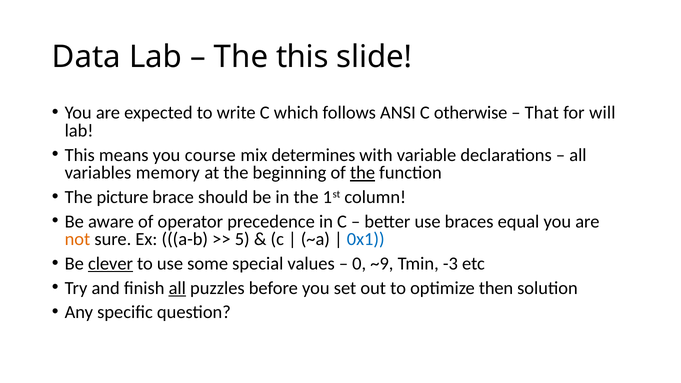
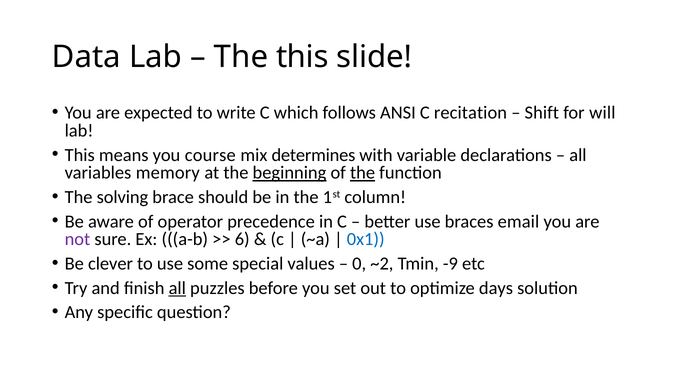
otherwise: otherwise -> recitation (470, 113)
That: That -> Shift (542, 113)
beginning underline: none -> present (289, 173)
picture: picture -> solving (122, 197)
equal: equal -> email (518, 221)
not colour: orange -> purple (77, 239)
5: 5 -> 6 (242, 239)
clever underline: present -> none (110, 264)
~9: ~9 -> ~2 (382, 264)
-3: -3 -> -9 (450, 264)
then: then -> days (496, 288)
